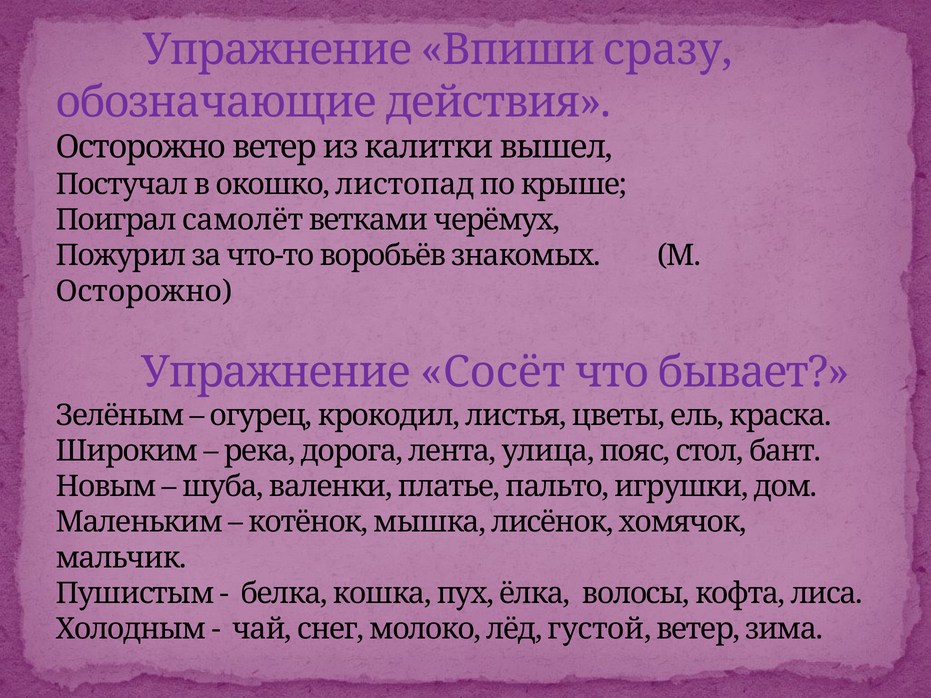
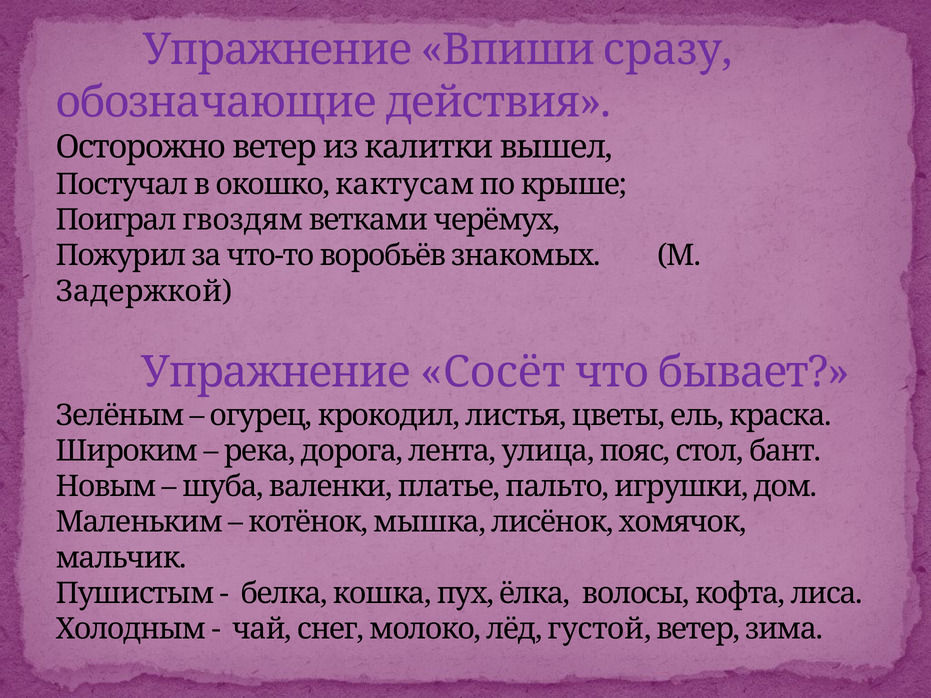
листопад: листопад -> кактусам (405, 184)
самолёт: самолёт -> гвоздям (243, 220)
Осторожно: Осторожно -> Задержкой (144, 291)
